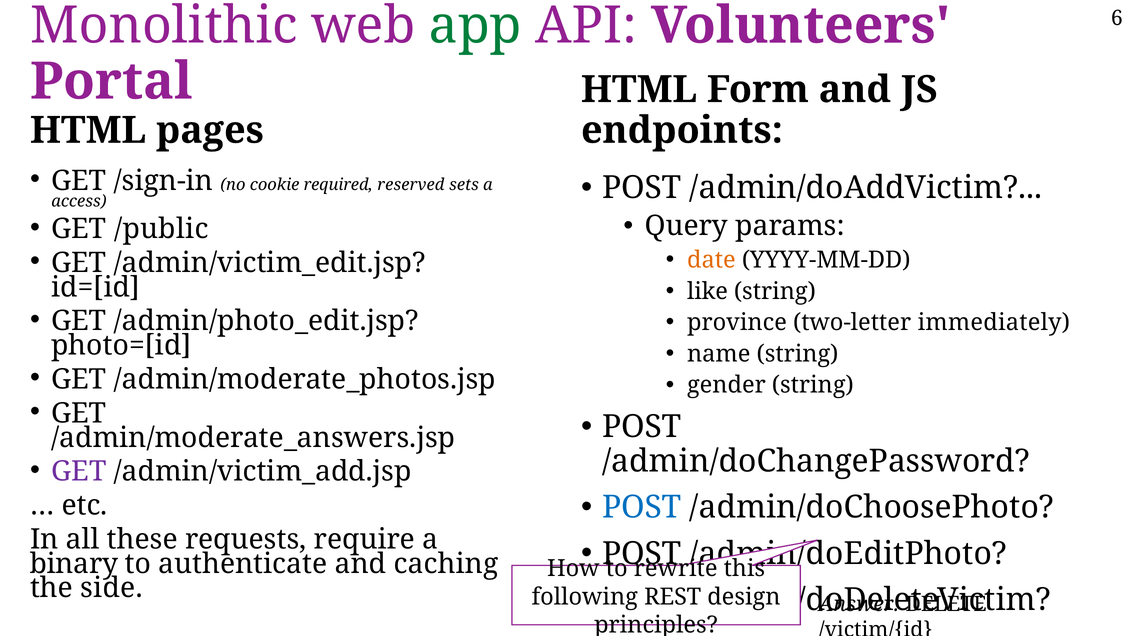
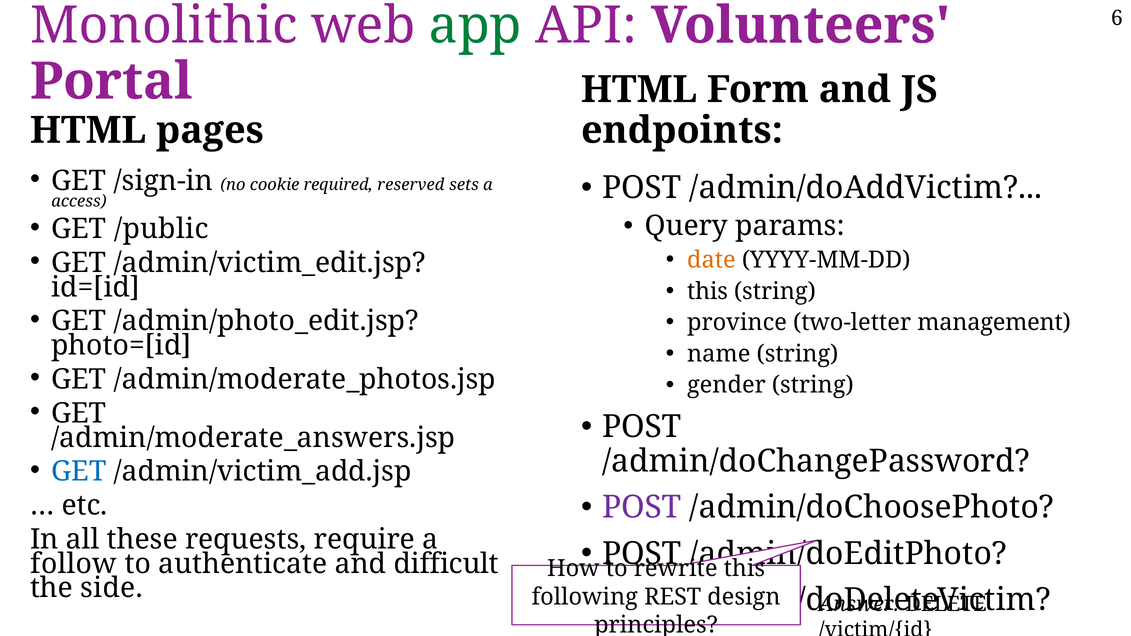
like: like -> this (708, 291)
immediately: immediately -> management (994, 323)
GET colour: purple -> blue (79, 472)
POST colour: blue -> purple (642, 508)
binary: binary -> follow (74, 564)
caching: caching -> difficult (446, 564)
